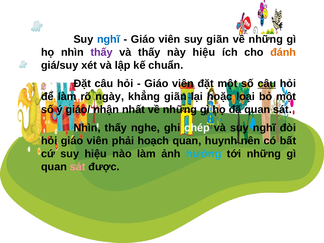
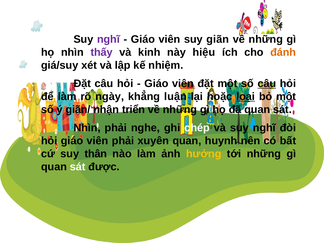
nghĩ colour: blue -> purple (108, 39)
và thấy: thấy -> kinh (149, 52)
chuẩn: chuẩn -> nhiệm (166, 65)
khẳng giãn: giãn -> luận (175, 97)
loại underline: none -> present (246, 97)
giáo/: giáo/ -> giãn/ (78, 110)
nhất: nhất -> triển (134, 110)
thấy: thấy -> phải (116, 128)
hoạch: hoạch -> xuyên (153, 141)
suy hiệu: hiệu -> thân (96, 154)
hưởng colour: light blue -> yellow (204, 154)
sát colour: pink -> white (78, 167)
